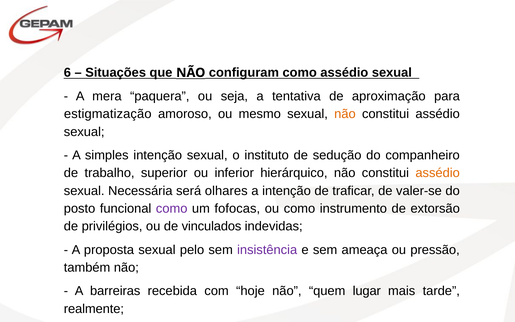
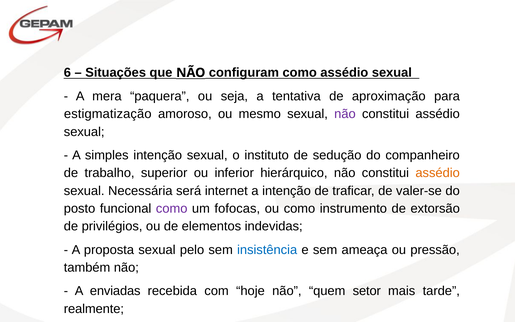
não colour: orange -> purple (345, 114)
olhares: olhares -> internet (226, 191)
vinculados: vinculados -> elementos (211, 226)
insistência colour: purple -> blue (267, 250)
barreiras: barreiras -> enviadas (115, 291)
lugar: lugar -> setor (367, 291)
